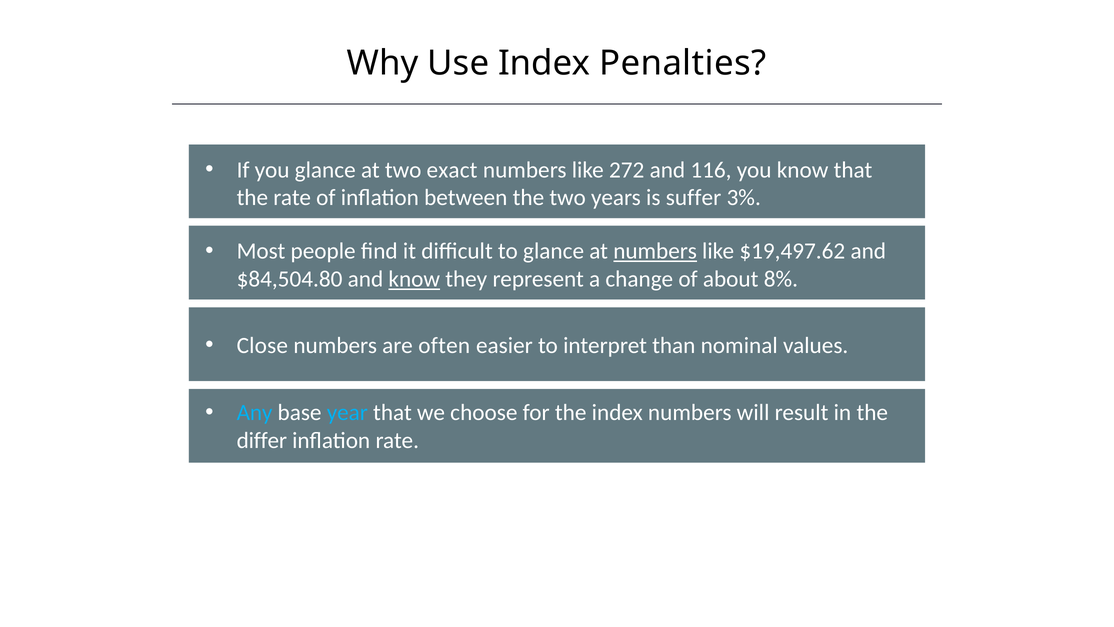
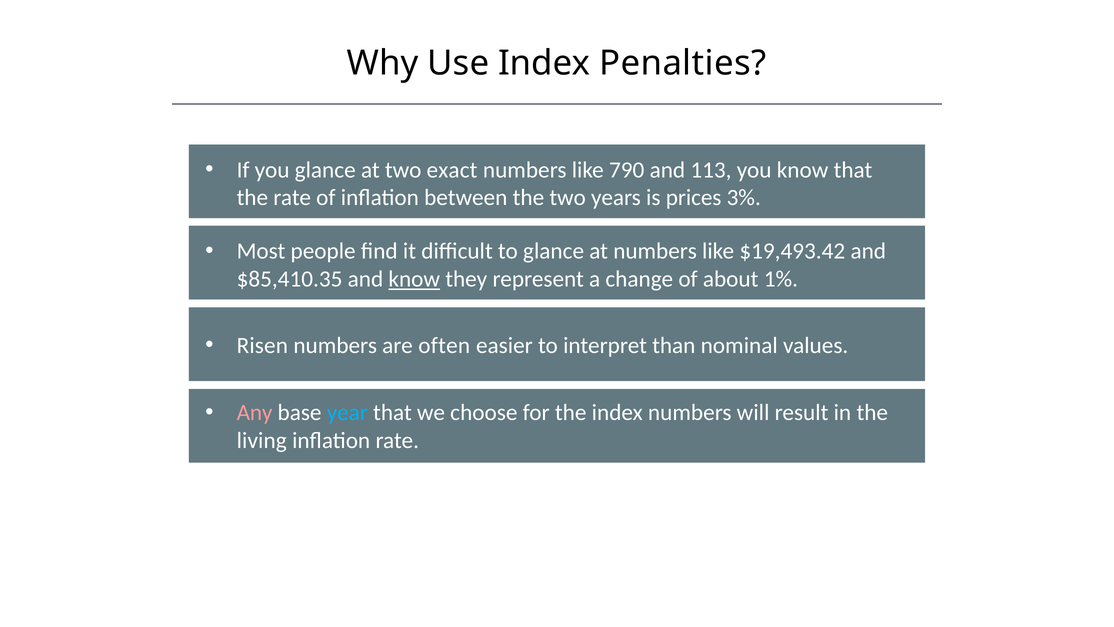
272: 272 -> 790 (627, 170)
116: 116 -> 113 (711, 170)
suffer: suffer -> prices (694, 198)
numbers underline: present -> none (655, 251)
$19,497.62: $19,497.62 -> $19,493.42 (792, 251)
$84,504.80: $84,504.80 -> $85,410.35 (290, 279)
8%: 8% -> 1% (781, 279)
Close: Close -> Risen (262, 345)
Any colour: light blue -> pink (255, 412)
differ: differ -> living (262, 440)
